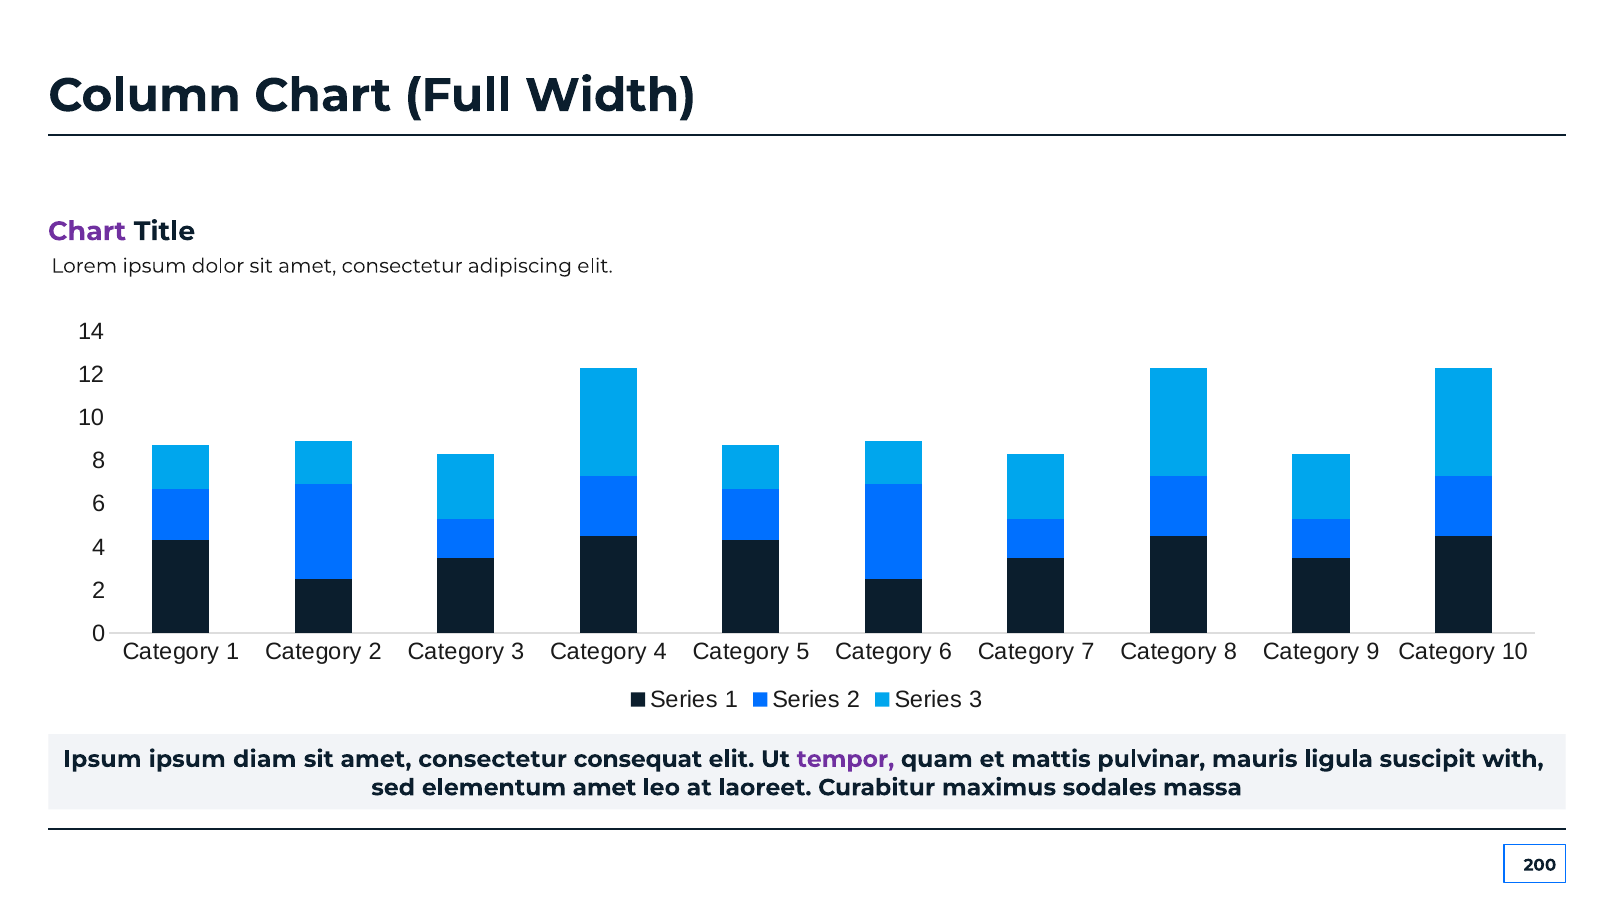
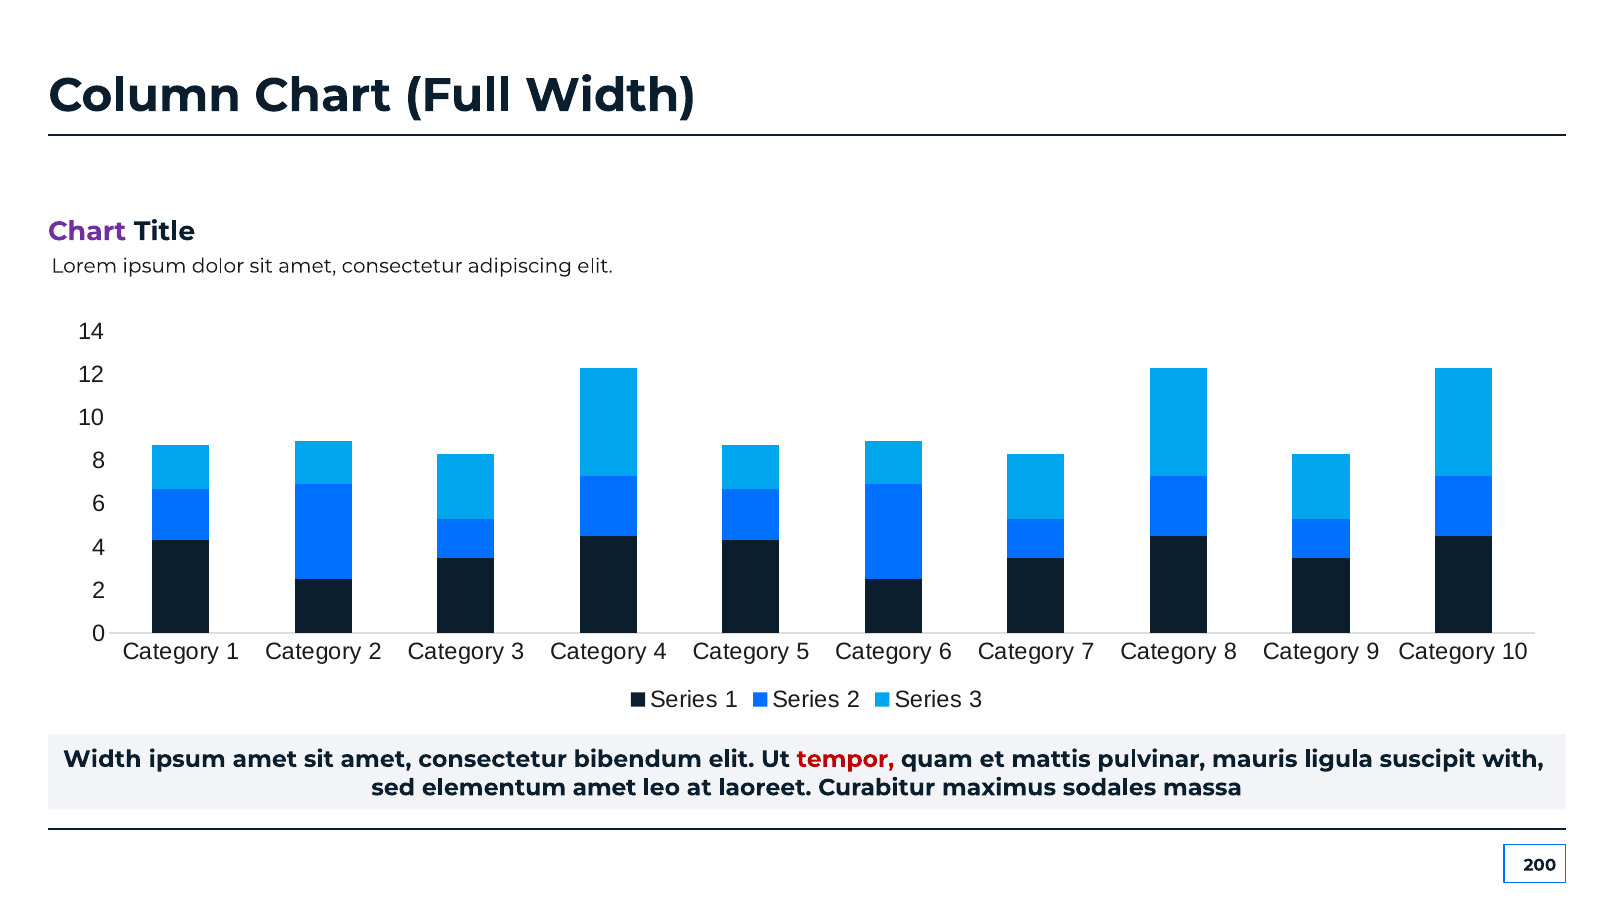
Ipsum: Ipsum -> Width (102, 759)
ipsum diam: diam -> amet (265, 759)
consequat: consequat -> bibendum (638, 759)
tempor colour: purple -> red (845, 759)
